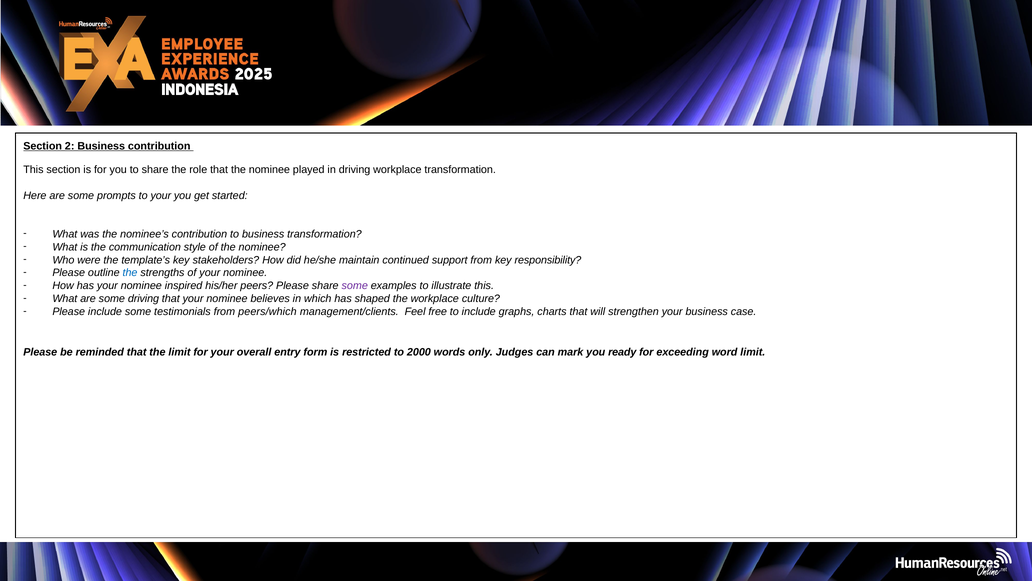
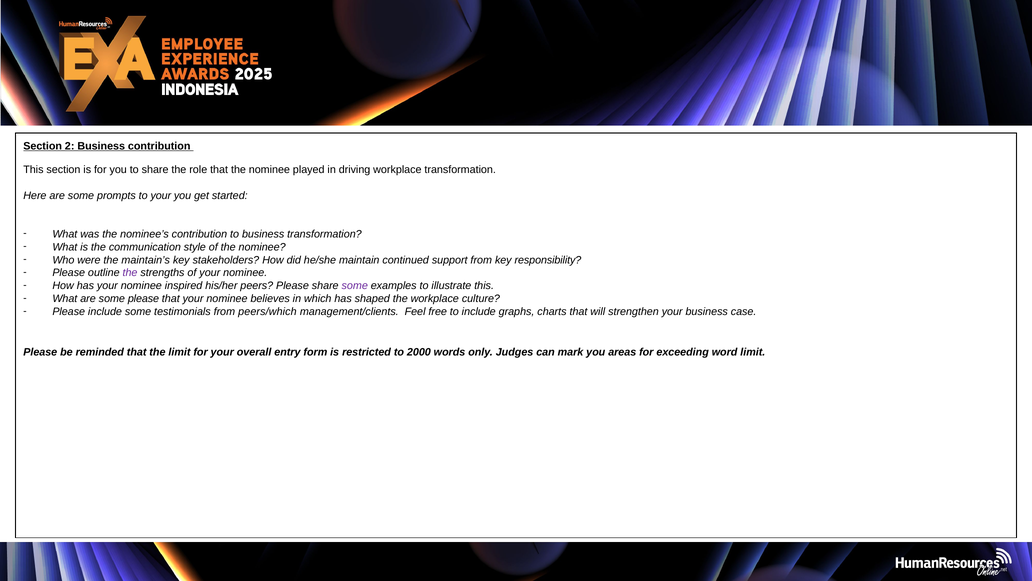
template’s: template’s -> maintain’s (146, 260)
the colour: blue -> purple (130, 273)
some driving: driving -> please (143, 299)
ready: ready -> areas (622, 352)
